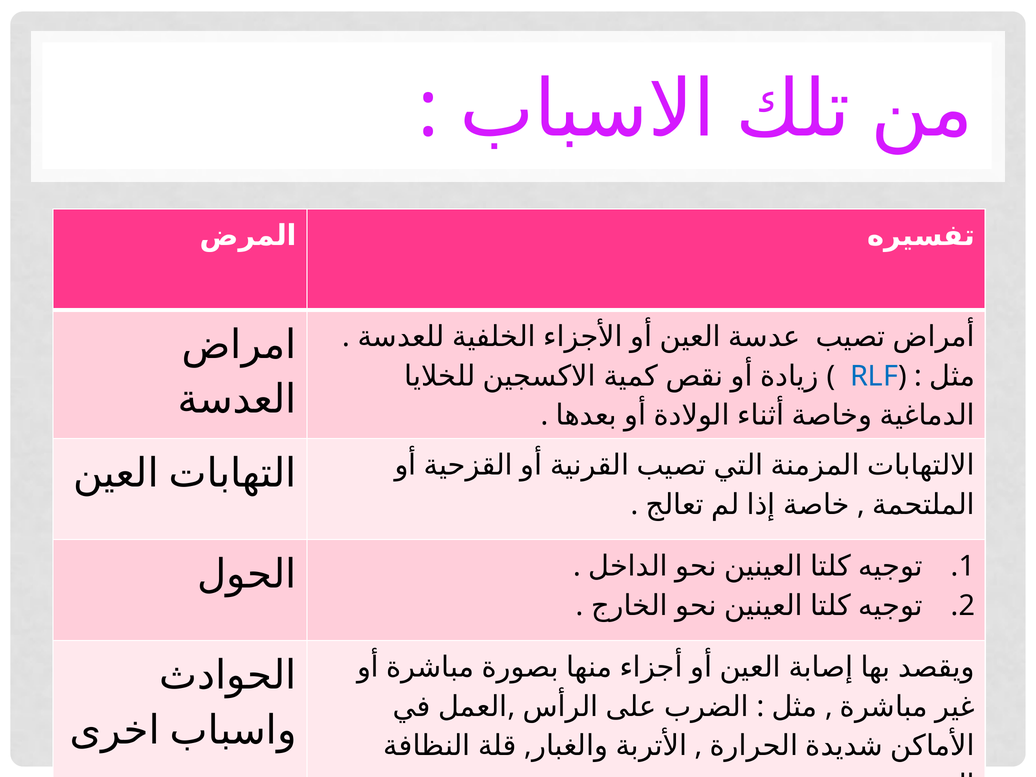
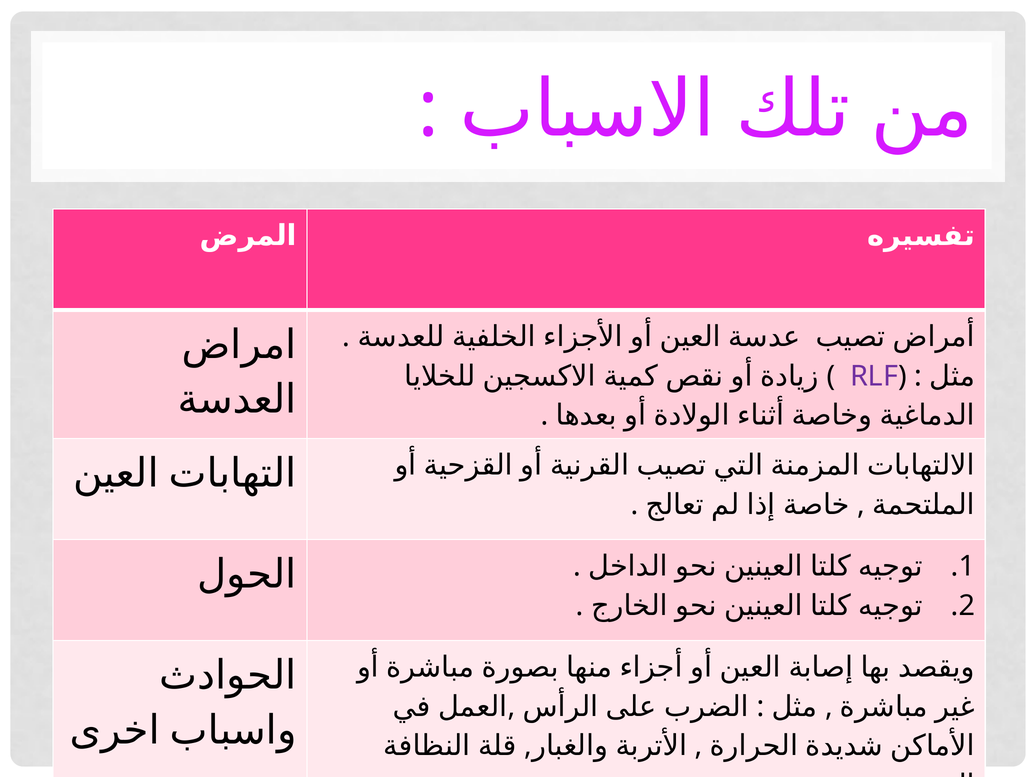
RLF colour: blue -> purple (874, 376)
